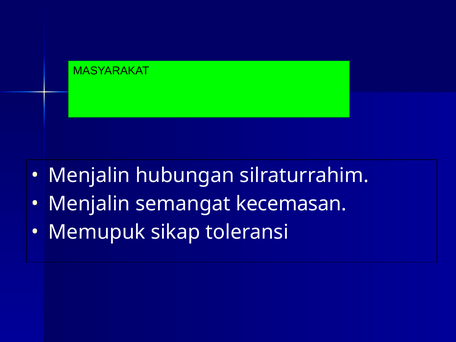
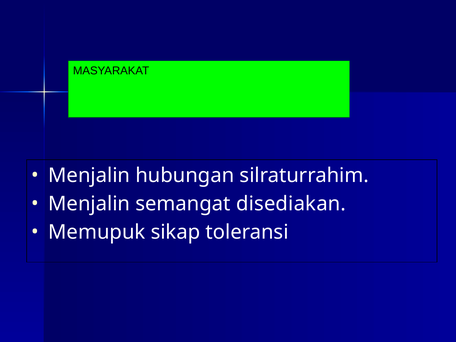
kecemasan: kecemasan -> disediakan (291, 204)
